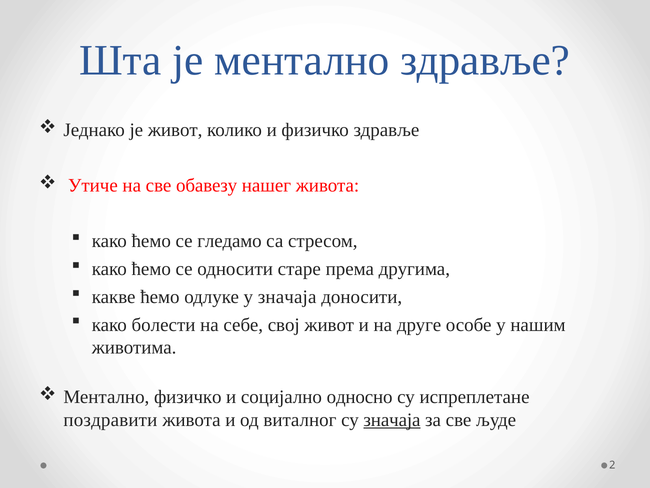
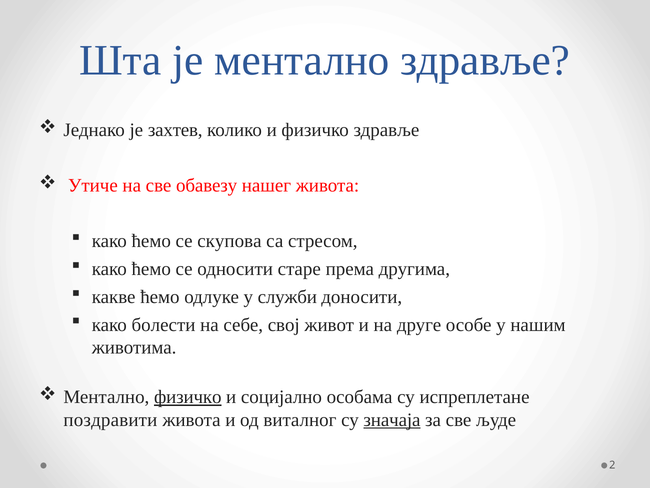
је живот: живот -> захтев (175, 130)
гледамо: гледамо -> скупова (229, 241)
у значаја: значаја -> служби (287, 297)
физичко underline: none -> present (188, 397)
односно: односно -> особама (360, 397)
